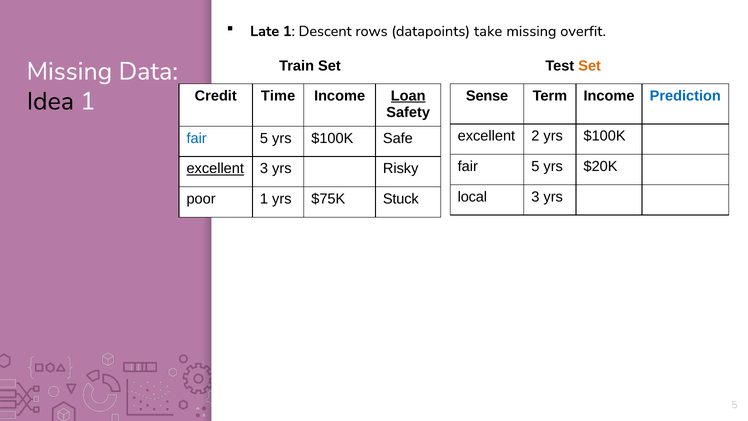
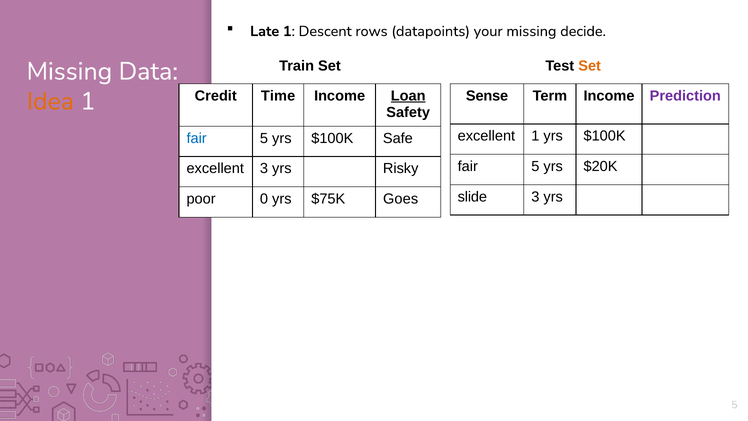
take: take -> your (488, 31)
overfit: overfit -> decide (583, 31)
Prediction colour: blue -> purple (685, 96)
Idea colour: black -> orange (50, 101)
excellent 2: 2 -> 1 (535, 136)
excellent underline: present -> none (215, 169)
local: local -> slide (472, 197)
poor 1: 1 -> 0 (264, 199)
Stuck: Stuck -> Goes (401, 199)
